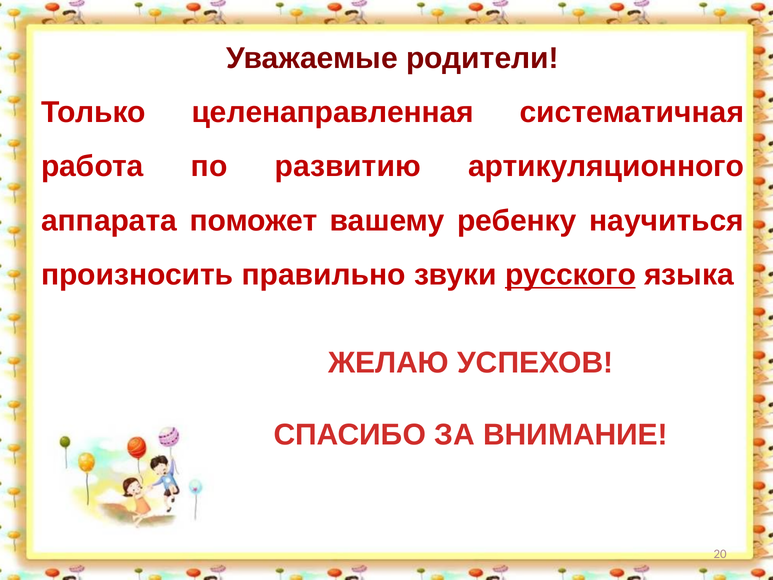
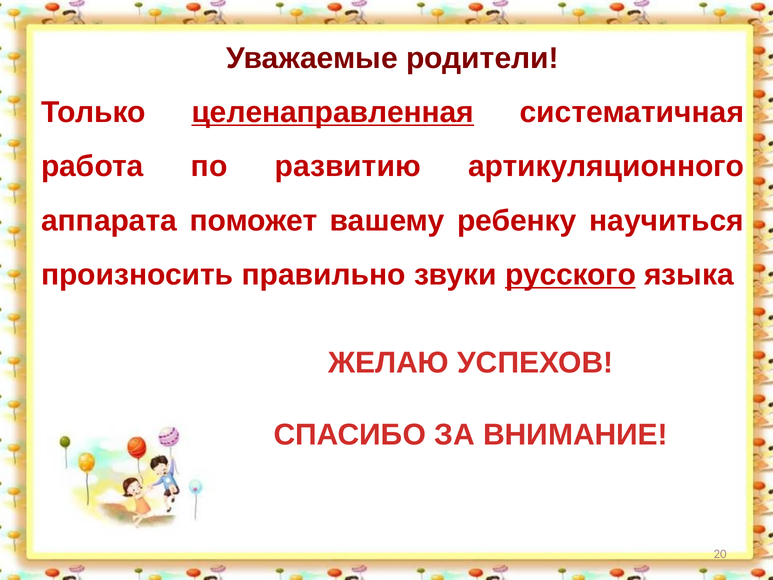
целенаправленная underline: none -> present (333, 112)
